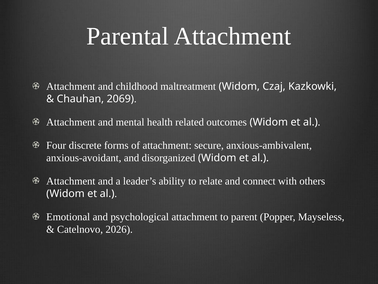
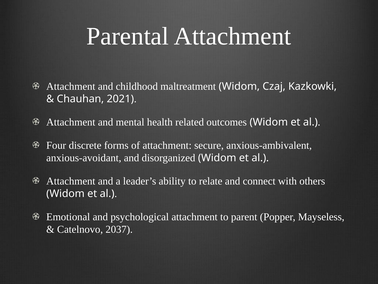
2069: 2069 -> 2021 (120, 99)
2026: 2026 -> 2037 (119, 229)
